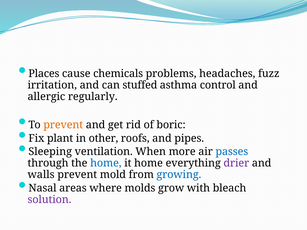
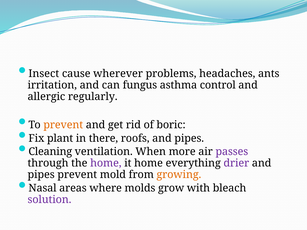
Places: Places -> Insect (44, 74)
chemicals: chemicals -> wherever (118, 74)
fuzz: fuzz -> ants (269, 74)
stuffed: stuffed -> fungus (140, 85)
other: other -> there (103, 138)
Sleeping: Sleeping -> Cleaning (50, 152)
passes colour: blue -> purple (232, 152)
home colour: blue -> purple (106, 163)
walls: walls -> pipes (41, 175)
growing colour: blue -> orange (179, 175)
